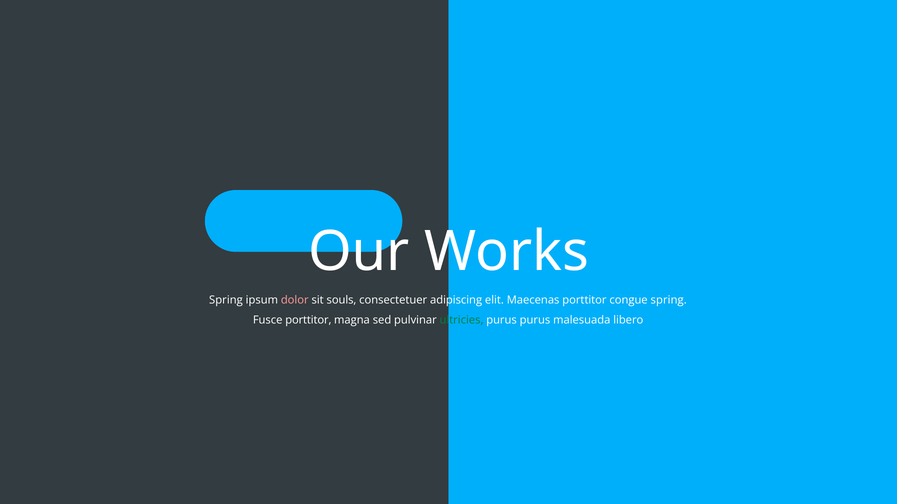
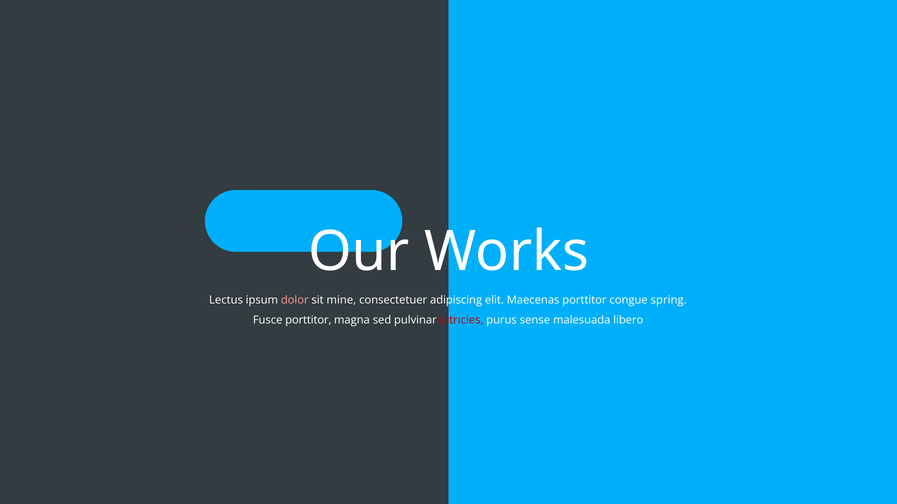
Spring: Spring -> Lectus (226, 300)
souls: souls -> mine (341, 300)
ultricies colour: green -> red (461, 320)
purus purus: purus -> sense (535, 320)
